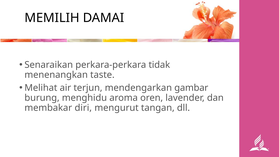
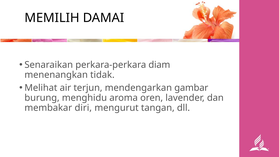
tidak: tidak -> diam (159, 65)
taste: taste -> tidak (102, 75)
